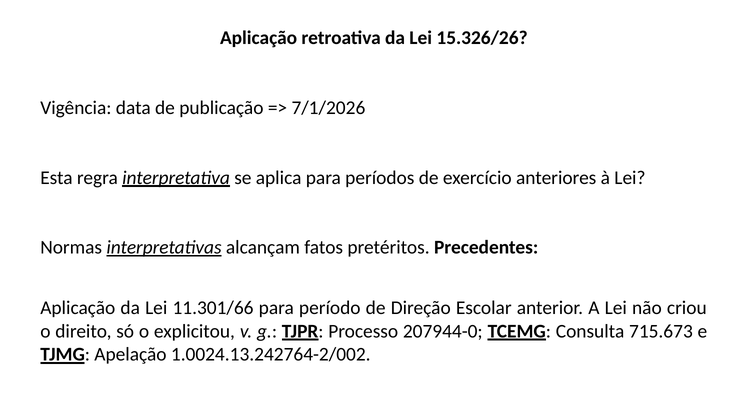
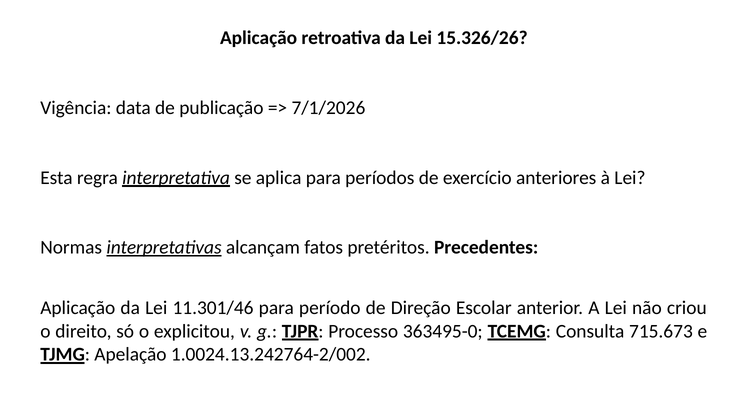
11.301/66: 11.301/66 -> 11.301/46 (213, 308)
207944-0: 207944-0 -> 363495-0 (443, 331)
